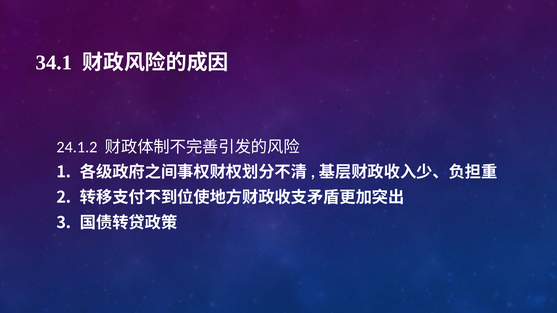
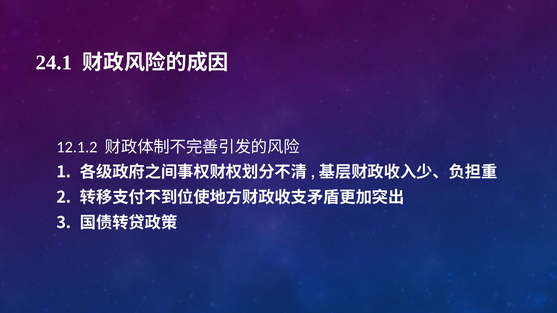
34.1: 34.1 -> 24.1 (54, 63)
24.1.2: 24.1.2 -> 12.1.2 (77, 147)
